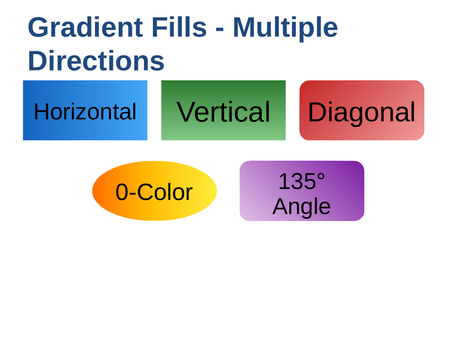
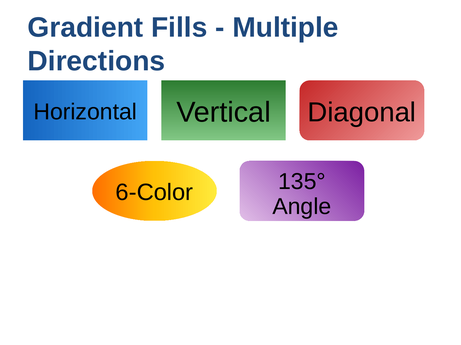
0-Color: 0-Color -> 6-Color (154, 193)
